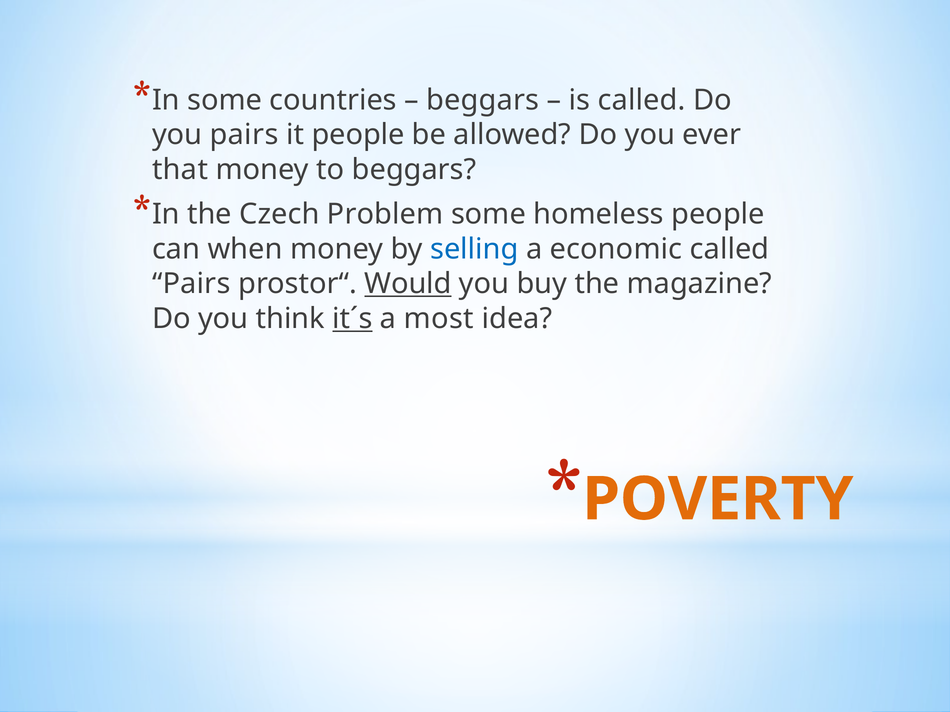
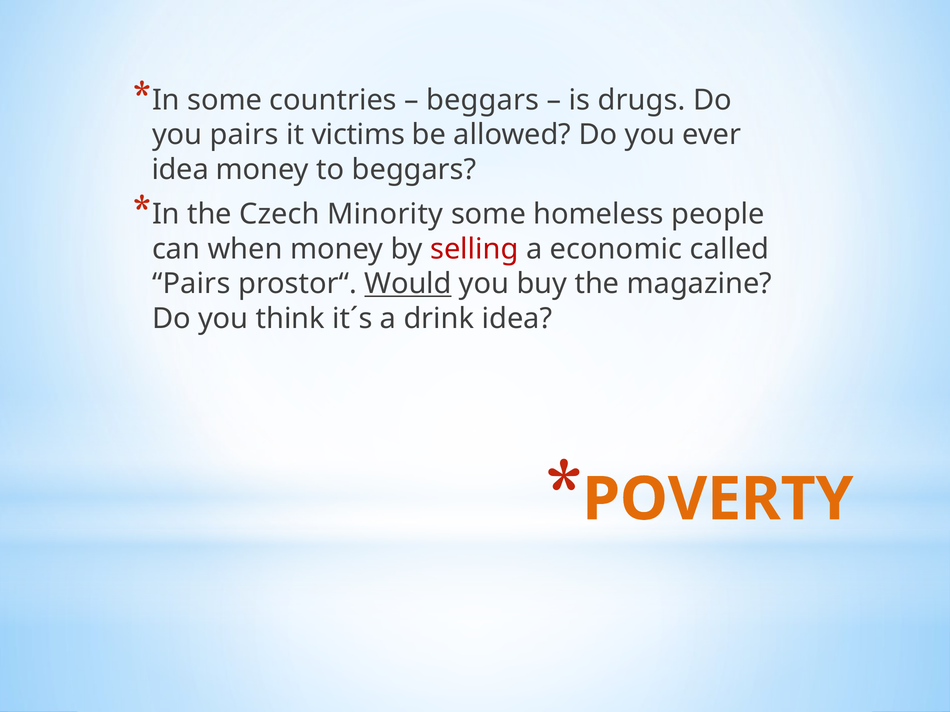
is called: called -> drugs (642, 100)
it people: people -> victims (358, 135)
that: that -> idea (180, 170)
Problem: Problem -> Minority (385, 214)
selling colour: blue -> red (474, 249)
it´s underline: present -> none (352, 319)
most: most -> drink (439, 319)
